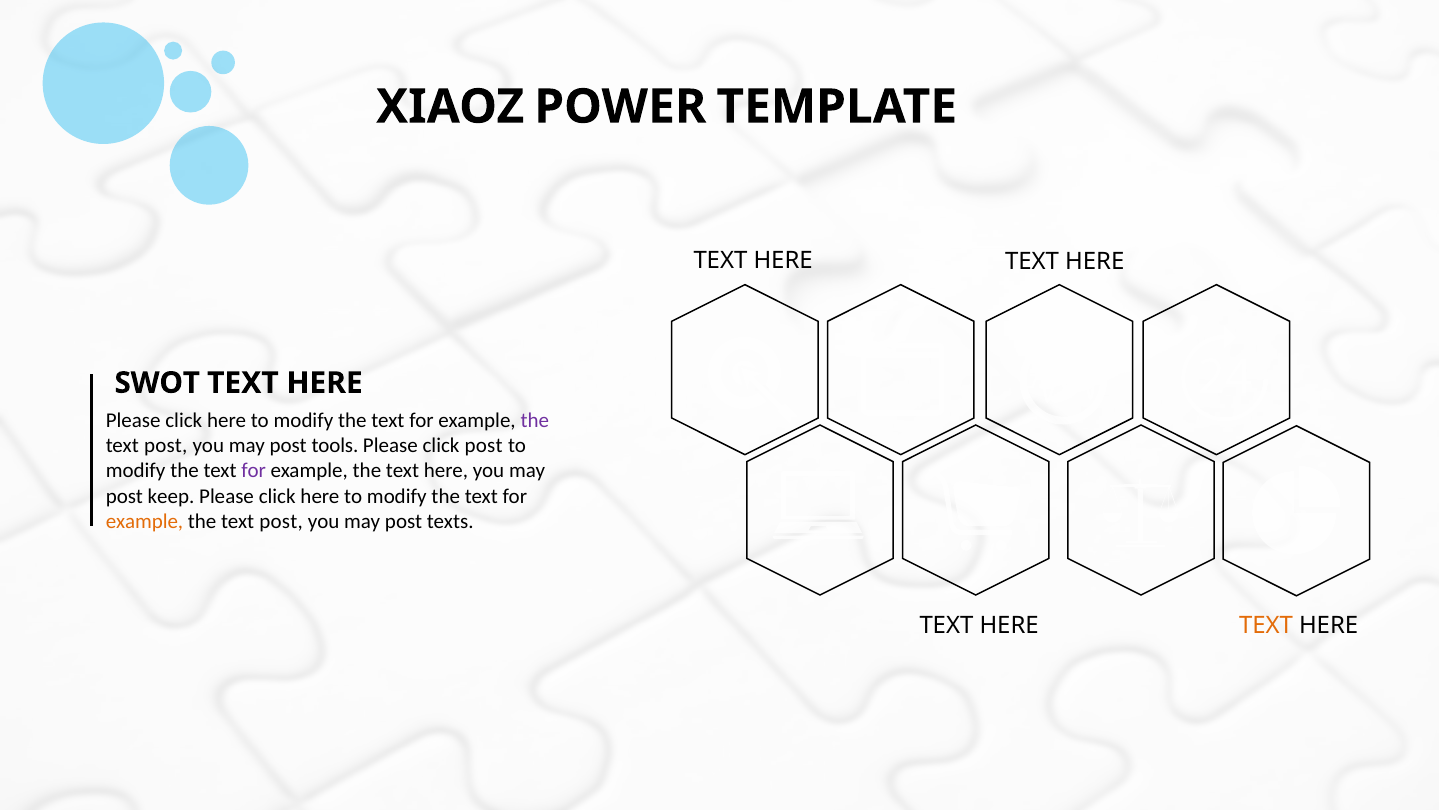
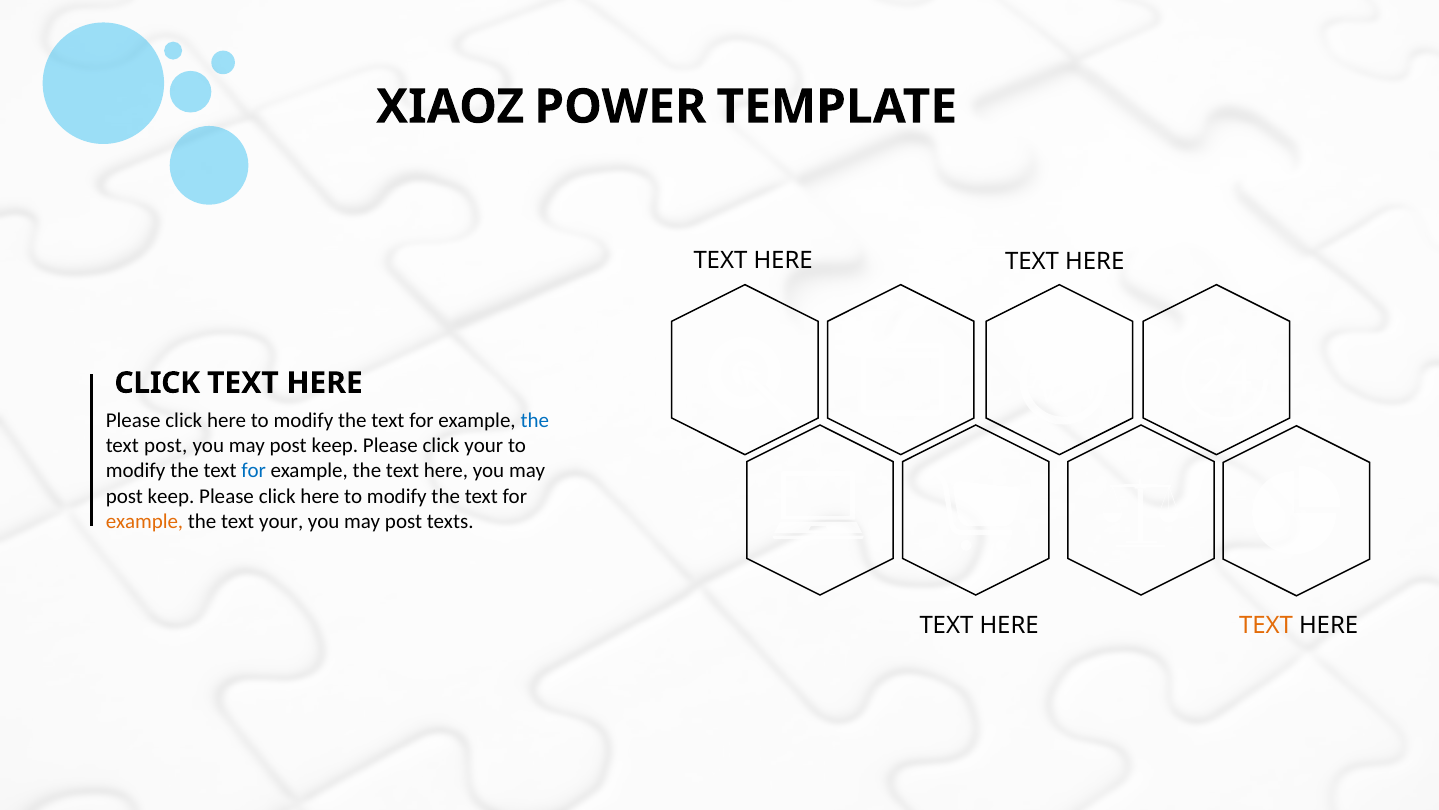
SWOT: SWOT -> CLICK (157, 383)
the colour: purple -> blue (535, 420)
tools: tools -> keep (335, 445)
click post: post -> your (484, 445)
for colour: purple -> blue (254, 471)
post: post -> your (281, 521)
